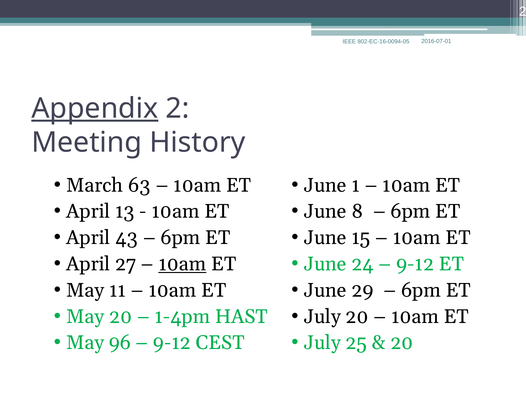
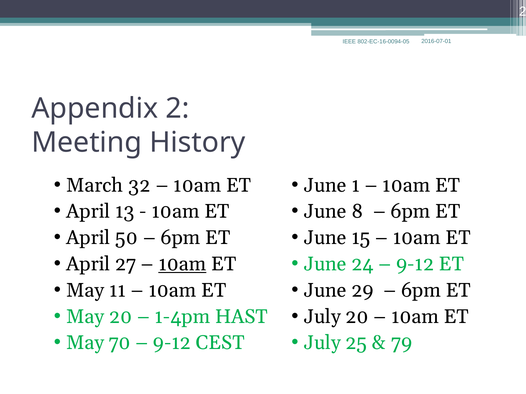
Appendix underline: present -> none (95, 109)
63: 63 -> 32 (139, 185)
43: 43 -> 50 (127, 238)
96: 96 -> 70 (120, 343)
20: 20 -> 79 (402, 343)
